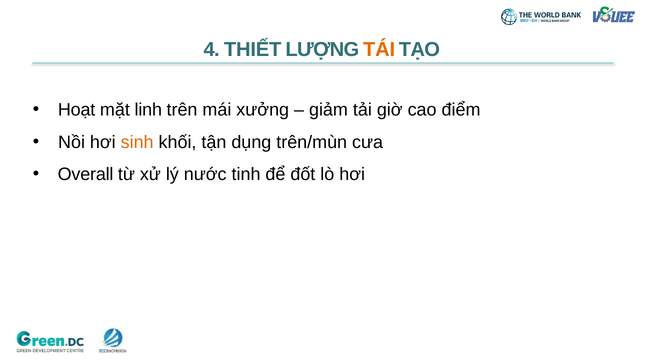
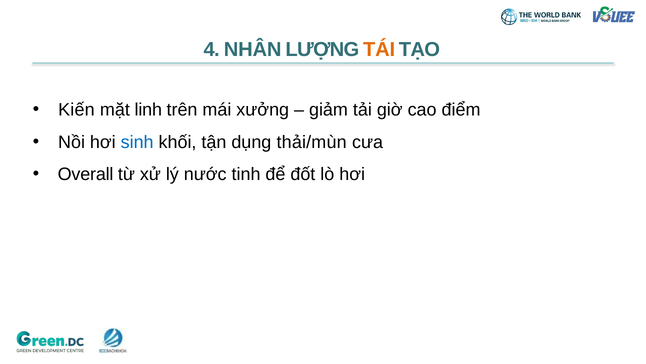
THIẾT: THIẾT -> NHÂN (253, 49)
Hoạt: Hoạt -> Kiến (76, 110)
sinh colour: orange -> blue (137, 142)
trên/mùn: trên/mùn -> thải/mùn (312, 142)
